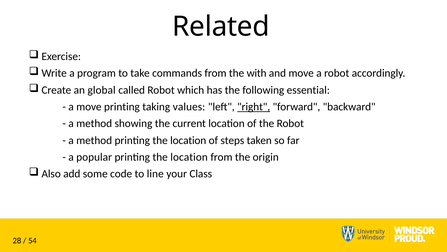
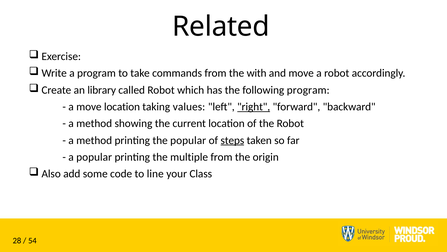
global: global -> library (102, 90)
following essential: essential -> program (308, 90)
move printing: printing -> location (122, 107)
method printing the location: location -> popular (188, 140)
steps underline: none -> present (232, 140)
location: location -> multiple (189, 157)
